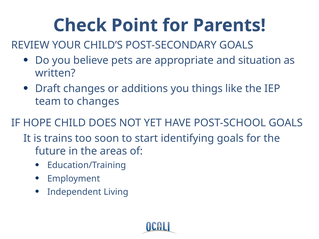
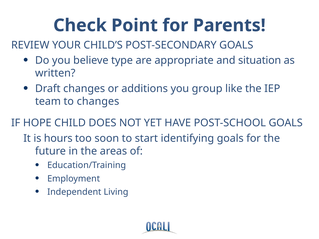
pets: pets -> type (122, 60)
things: things -> group (207, 89)
trains: trains -> hours (58, 138)
